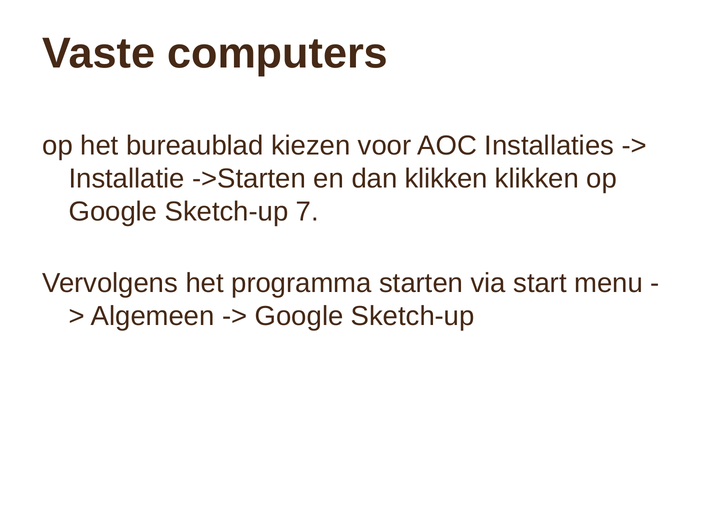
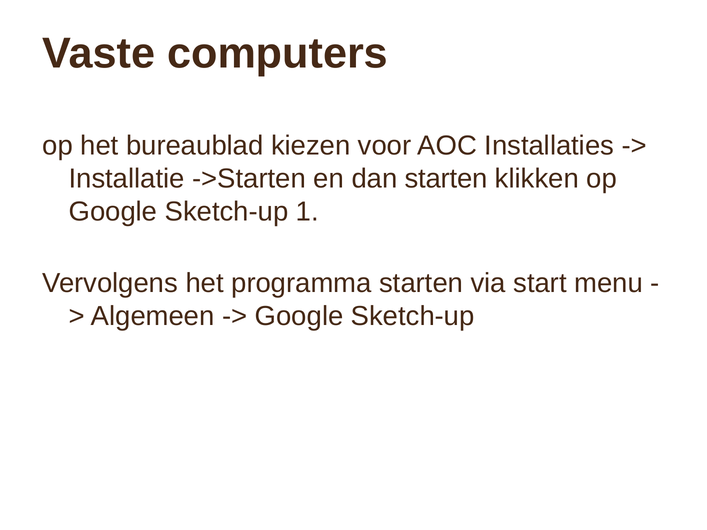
dan klikken: klikken -> starten (446, 179)
7: 7 -> 1 (307, 212)
